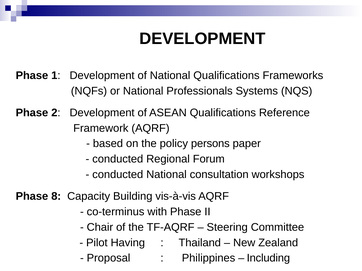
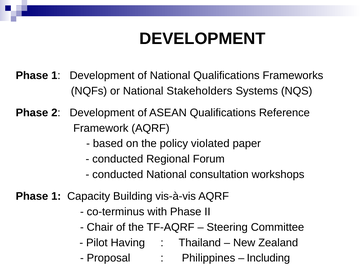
Professionals: Professionals -> Stakeholders (199, 91)
persons: persons -> violated (210, 144)
8: 8 -> 1 (56, 197)
